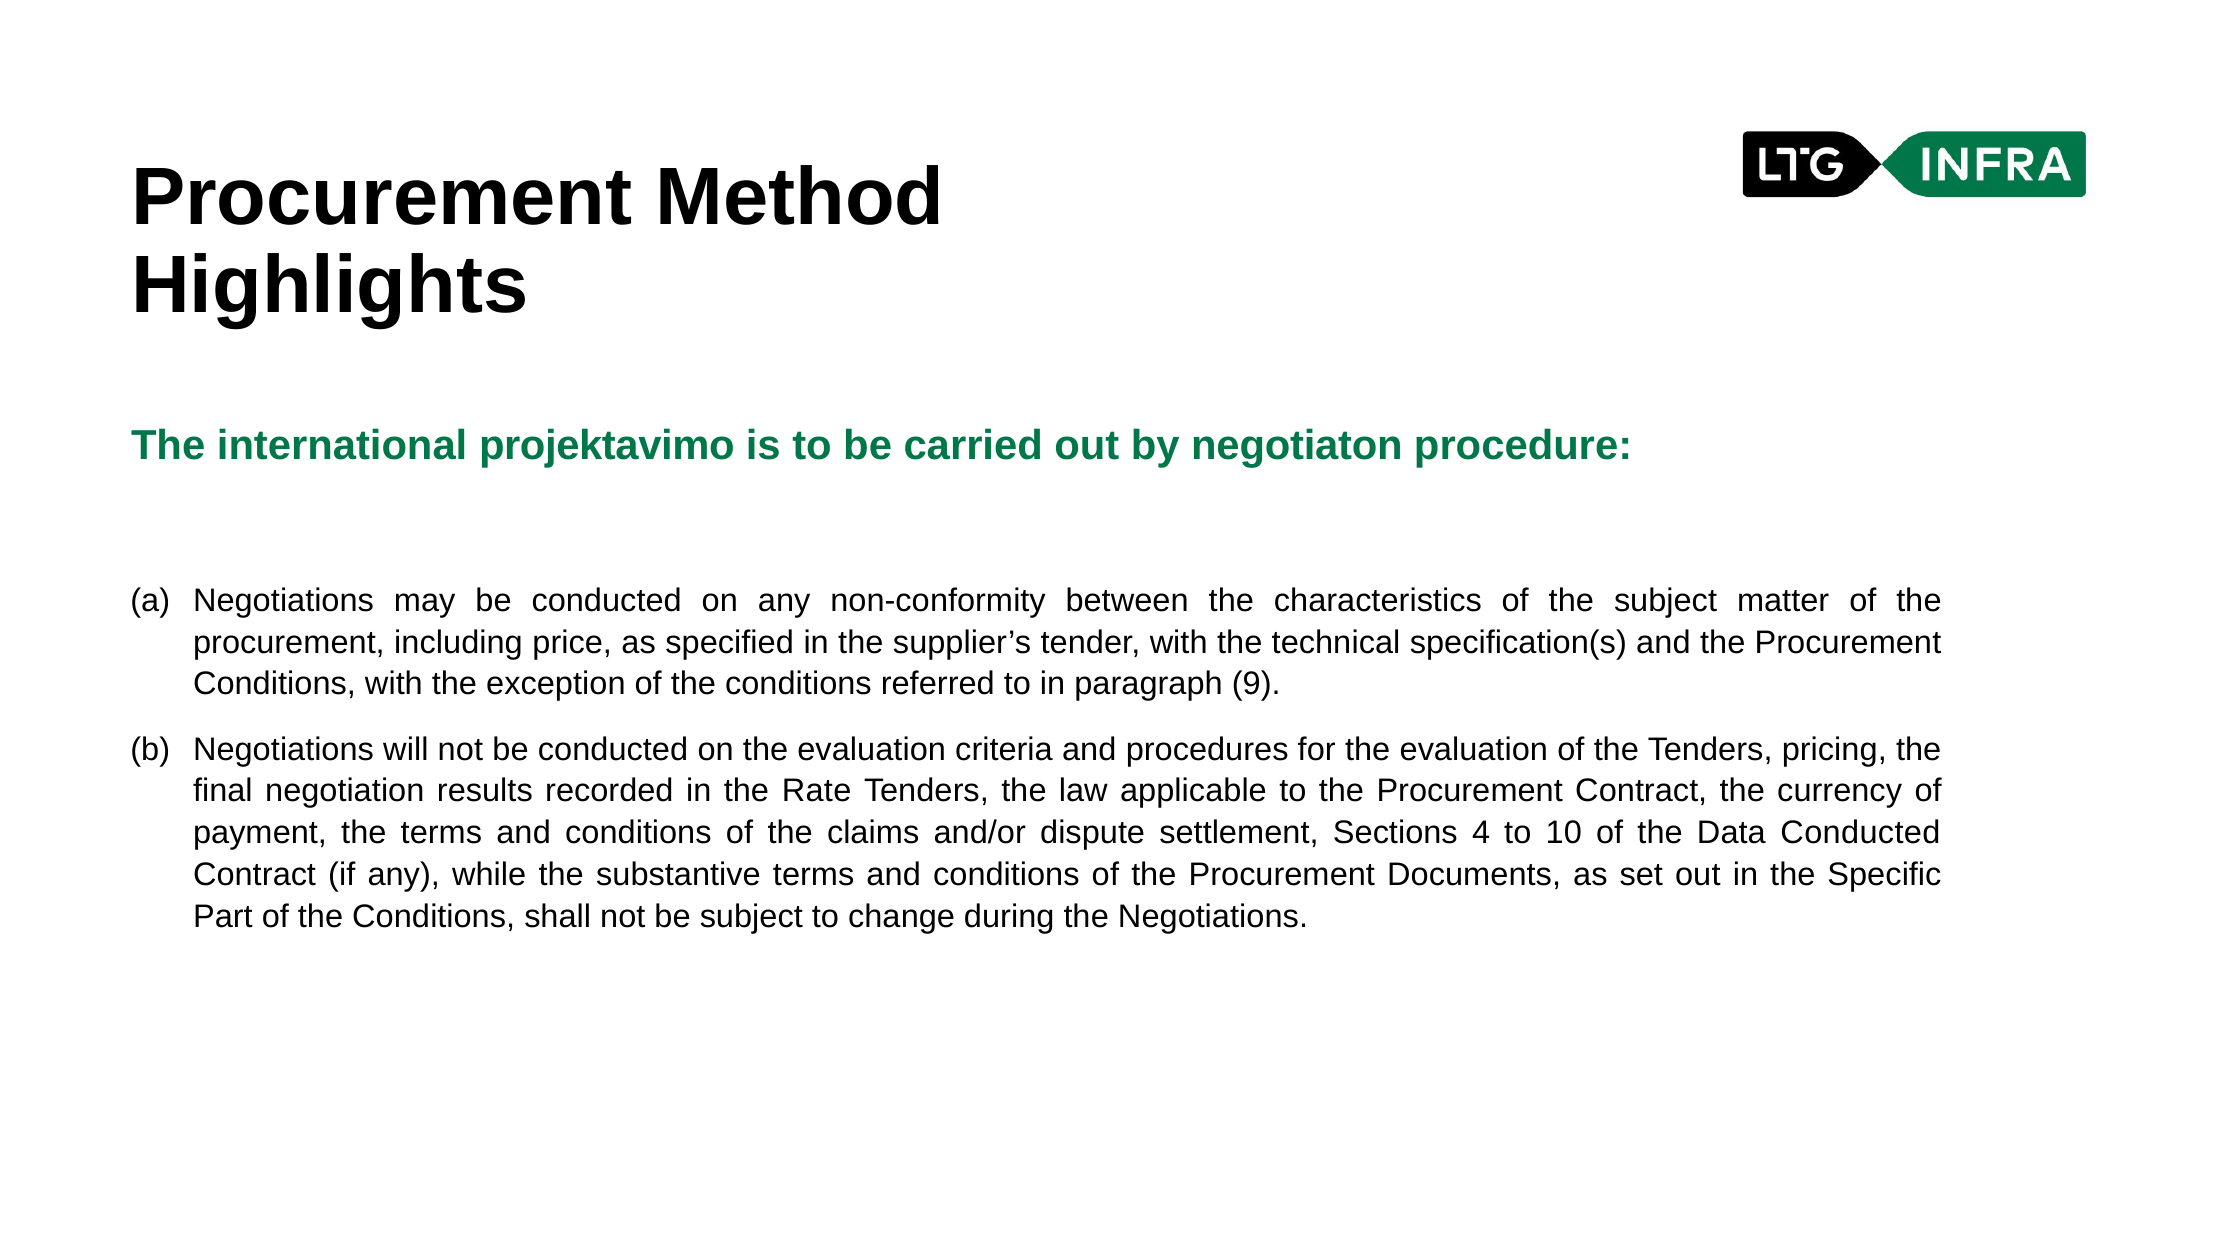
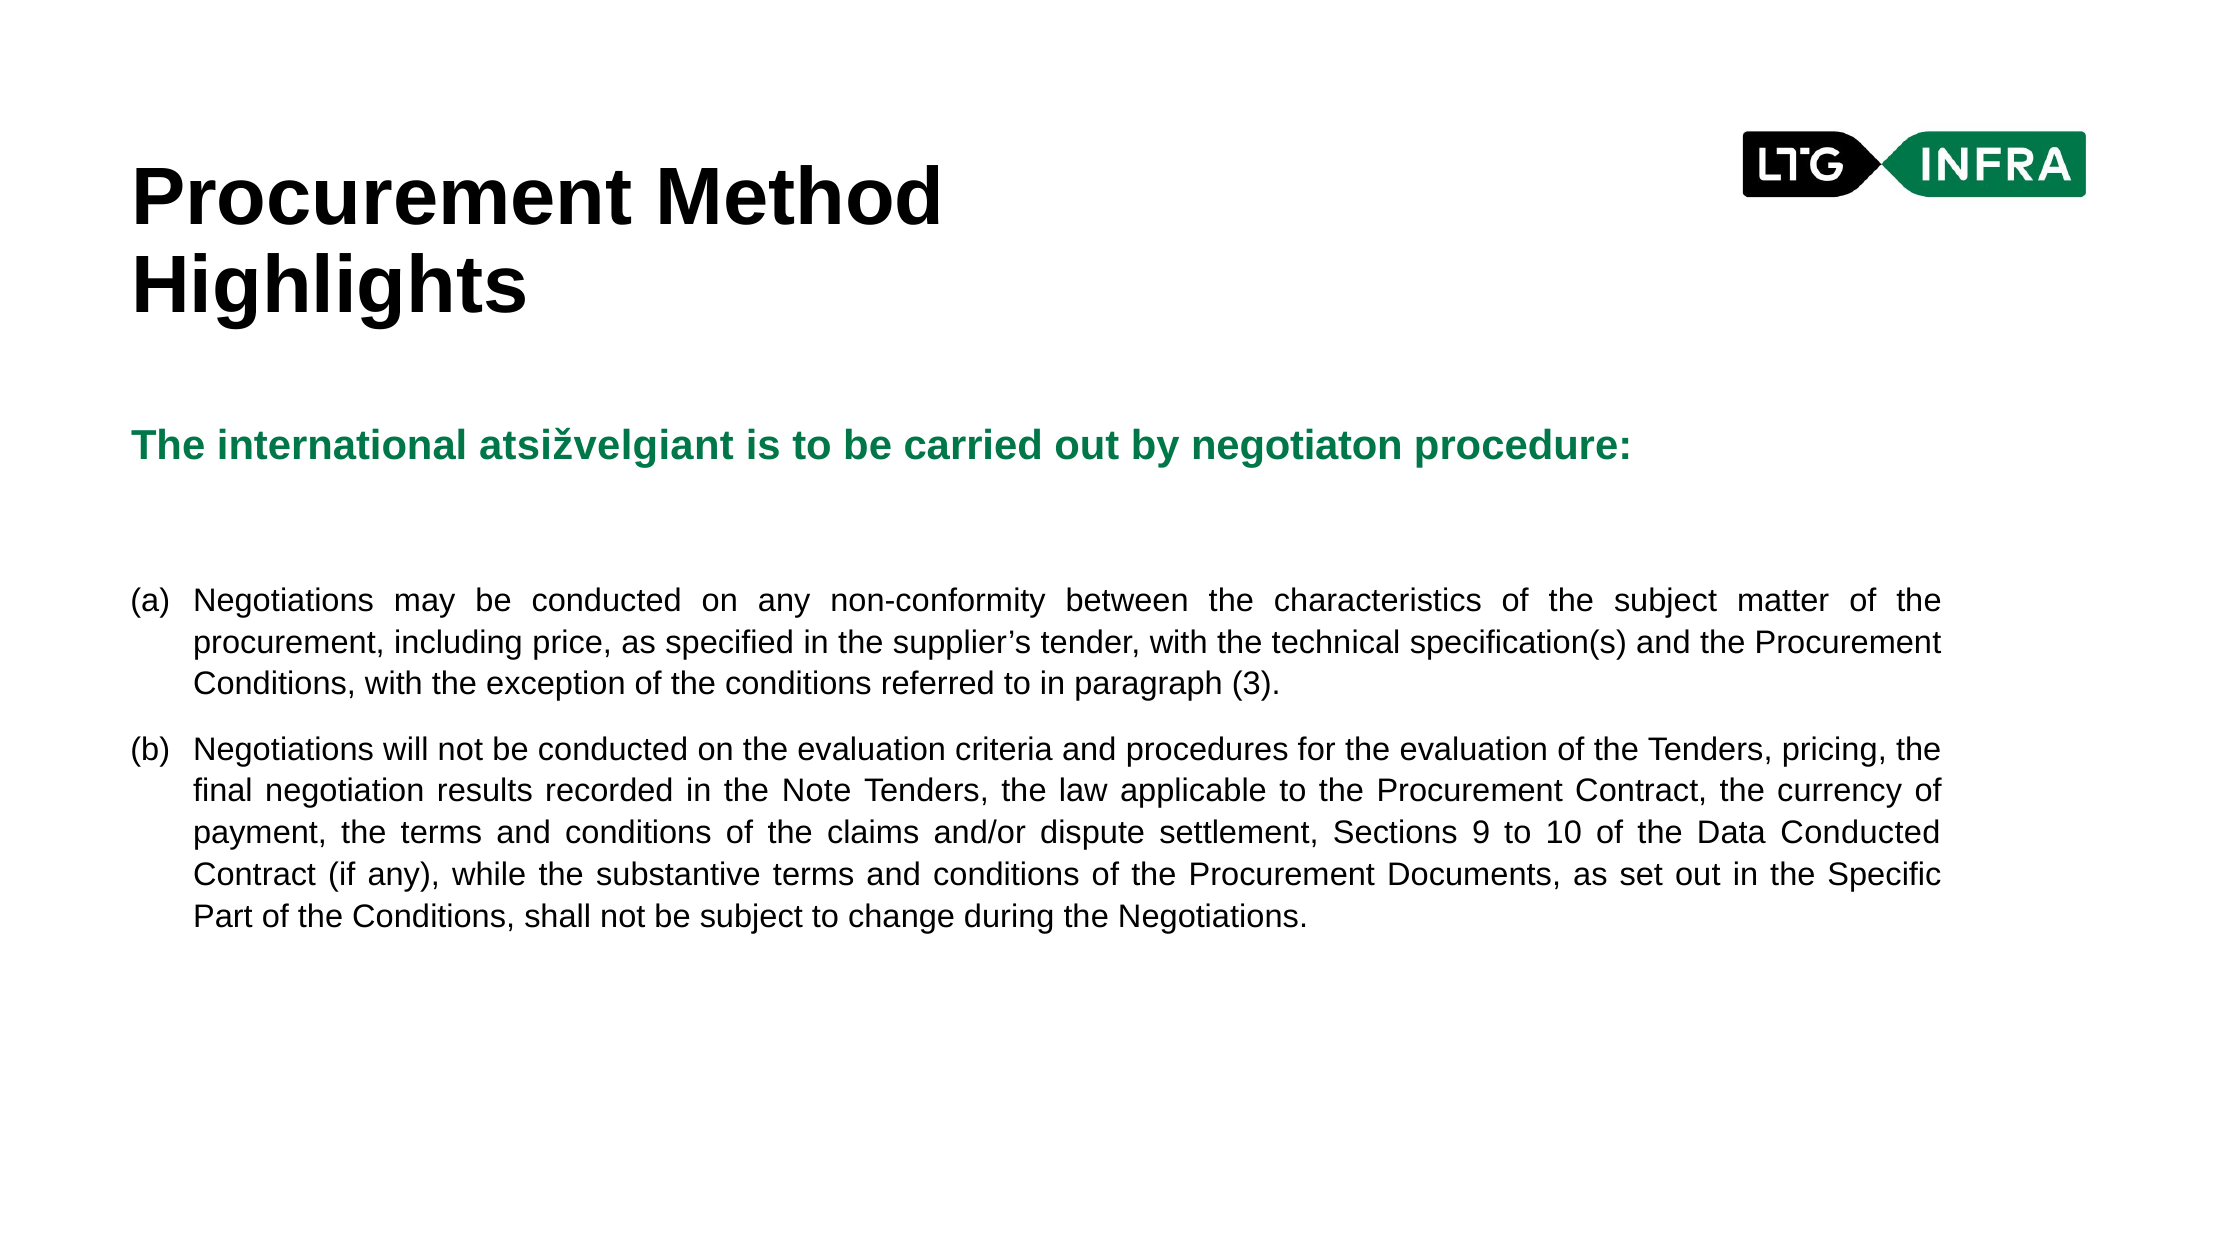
projektavimo: projektavimo -> atsižvelgiant (606, 446)
9: 9 -> 3 (1256, 684)
Rate: Rate -> Note (817, 791)
4: 4 -> 9 (1481, 833)
